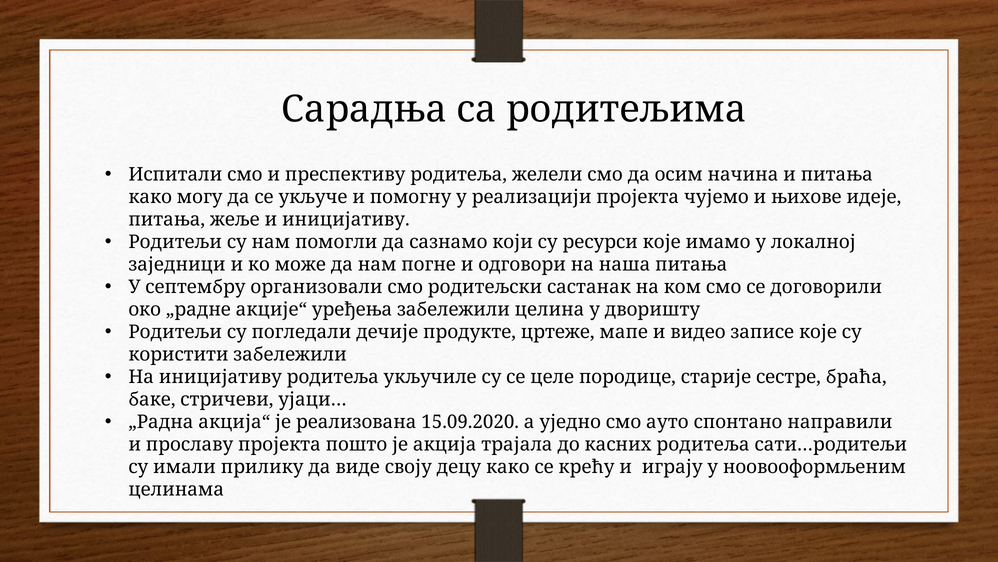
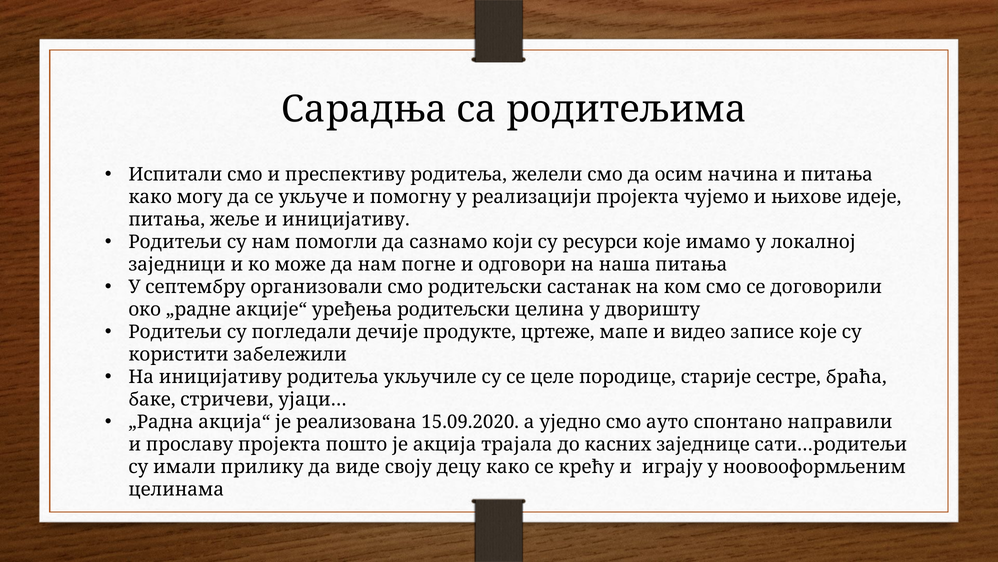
уређења забележили: забележили -> родитељски (454, 309)
касних родитеља: родитеља -> заједнице (703, 444)
